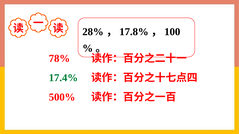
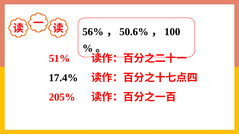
28%: 28% -> 56% (93, 32)
17.8%: 17.8% -> 50.6% (134, 32)
78%: 78% -> 51% (59, 59)
17.4% colour: green -> black (63, 78)
500%: 500% -> 205% (62, 97)
